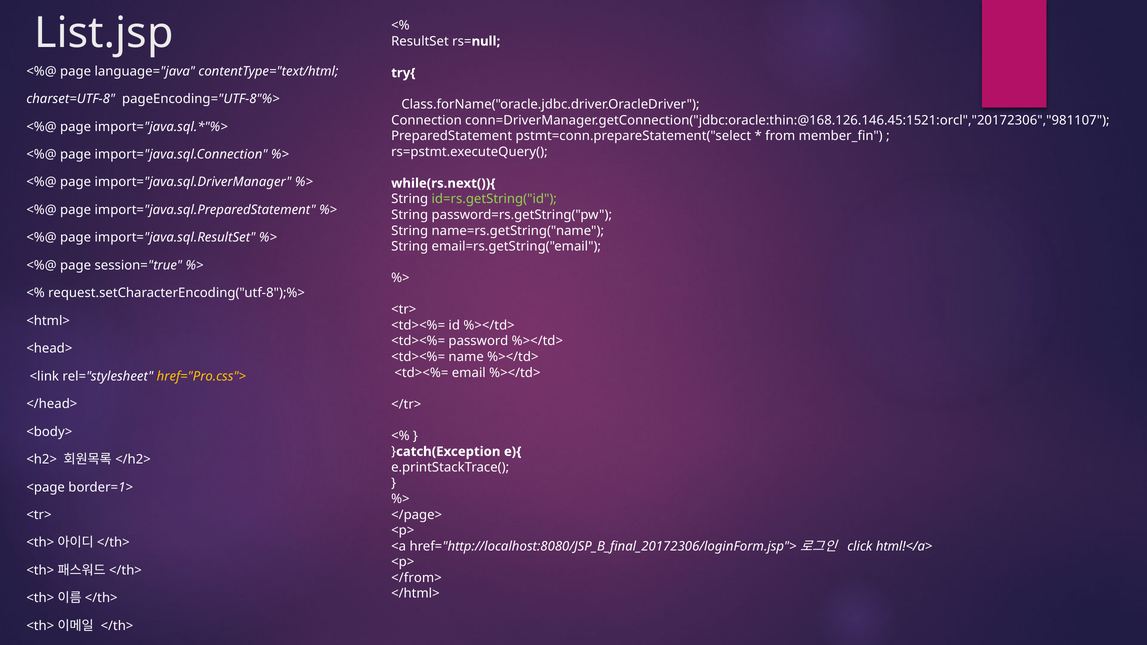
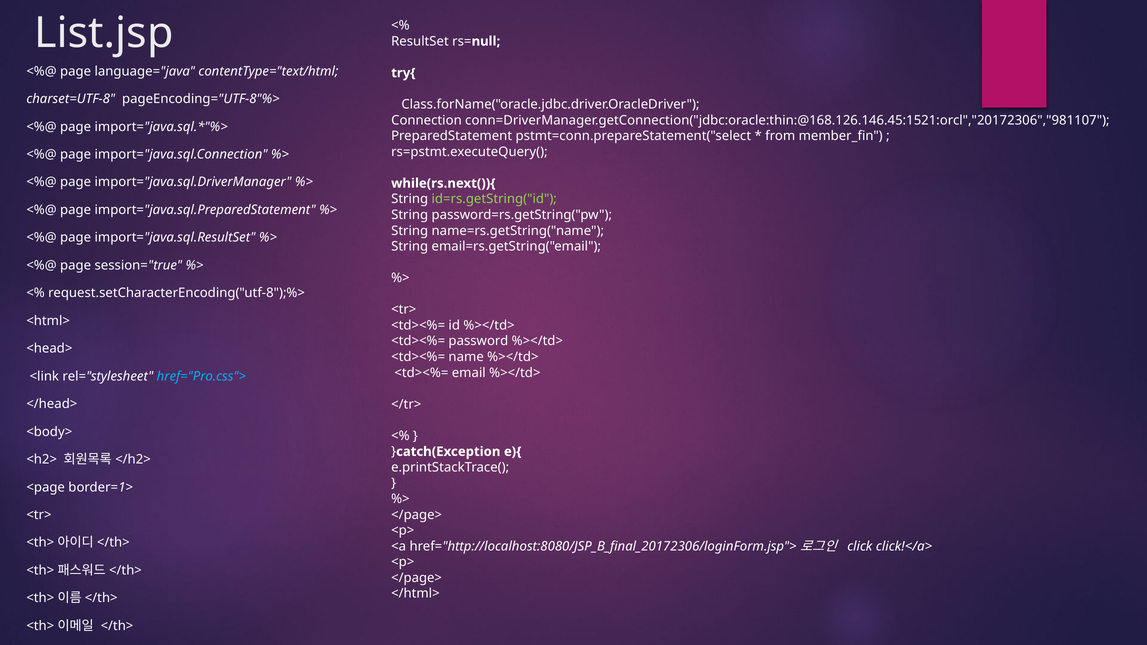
href="Pro.css"> colour: yellow -> light blue (201, 376)
html!</a>: html!</a> -> click!</a> (904, 546)
</from>: </from> -> </page> (417, 578)
